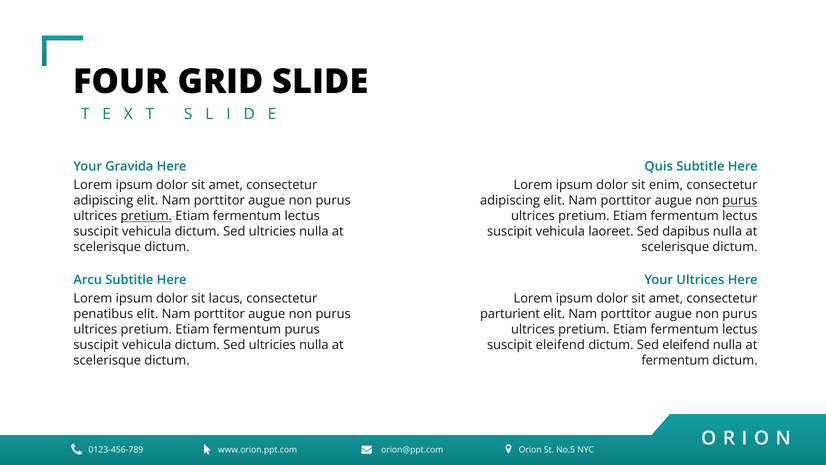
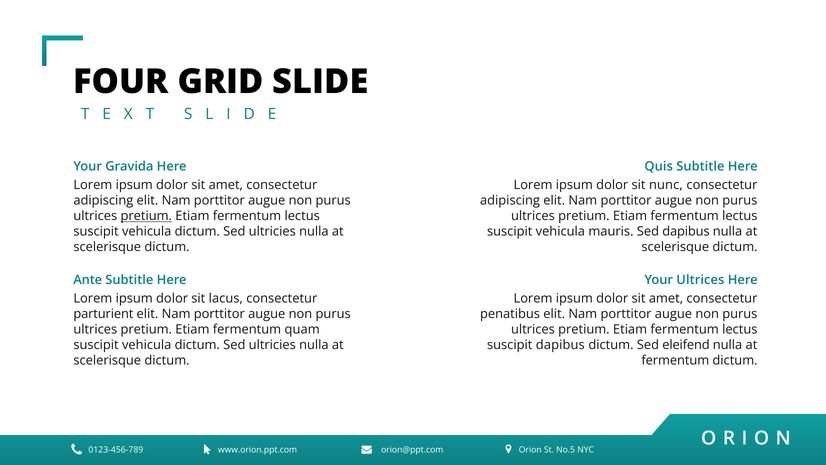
enim: enim -> nunc (666, 185)
purus underline: present -> none (740, 201)
laoreet: laoreet -> mauris (611, 231)
Arcu: Arcu -> Ante (88, 280)
parturient: parturient -> penatibus (510, 314)
penatibus: penatibus -> parturient (103, 314)
fermentum purus: purus -> quam (302, 329)
suscipit eleifend: eleifend -> dapibus (560, 345)
